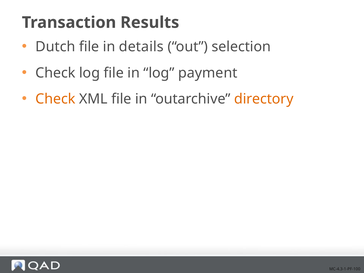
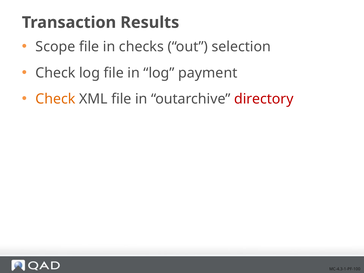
Dutch: Dutch -> Scope (55, 47)
details: details -> checks (141, 47)
directory colour: orange -> red (264, 99)
